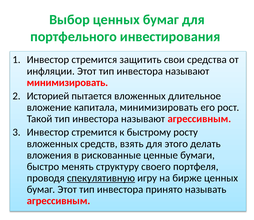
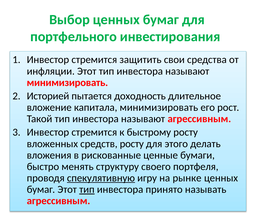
пытается вложенных: вложенных -> доходность (140, 96)
средств взять: взять -> росту (132, 144)
бирже: бирже -> рынке (187, 178)
тип underline: none -> present (87, 189)
